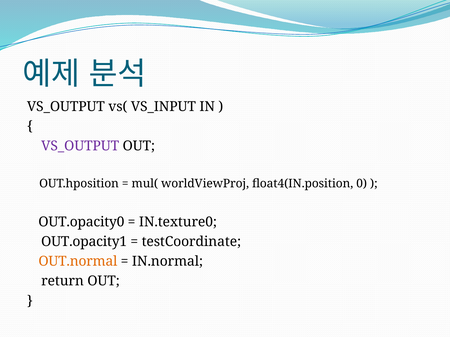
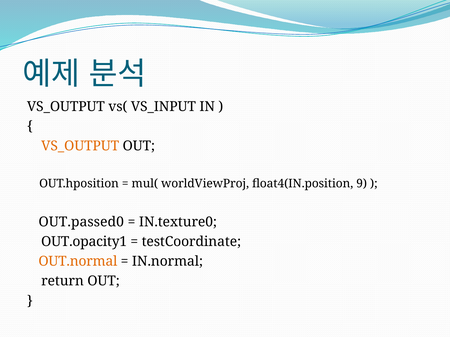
VS_OUTPUT colour: purple -> orange (80, 146)
0: 0 -> 9 (362, 184)
OUT.opacity0: OUT.opacity0 -> OUT.passed0 (81, 222)
